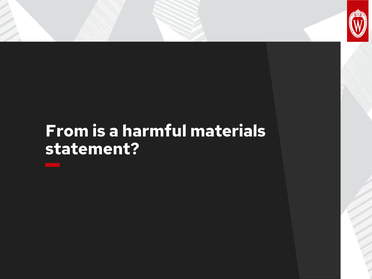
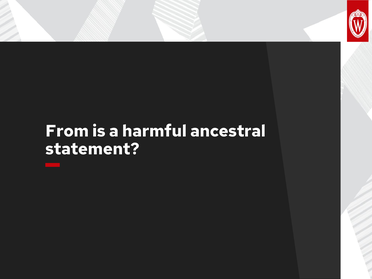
materials: materials -> ancestral (228, 131)
